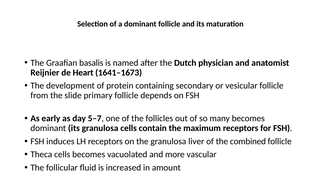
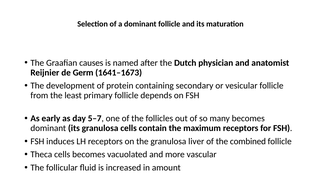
basalis: basalis -> causes (91, 63)
Heart: Heart -> Germ (83, 72)
slide: slide -> least (73, 95)
